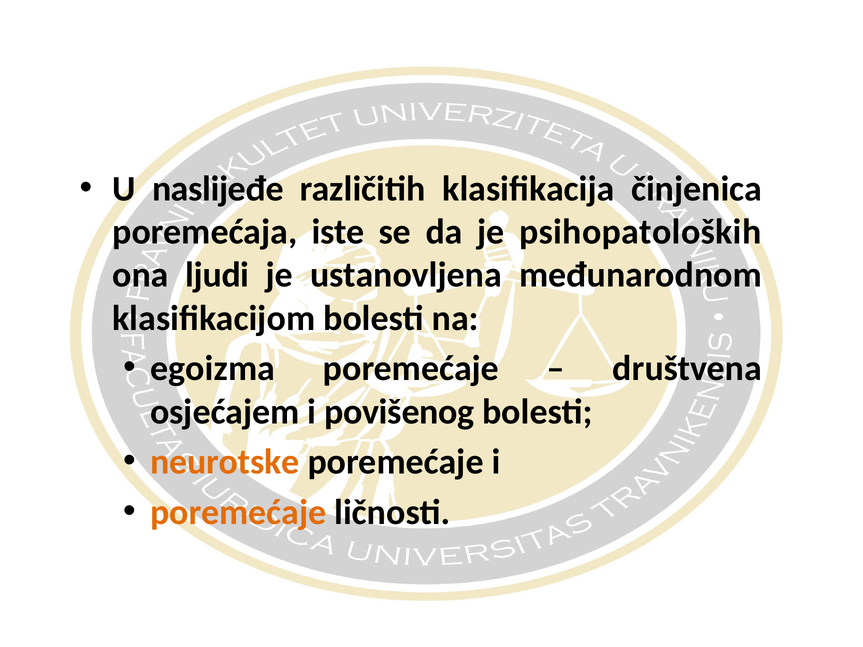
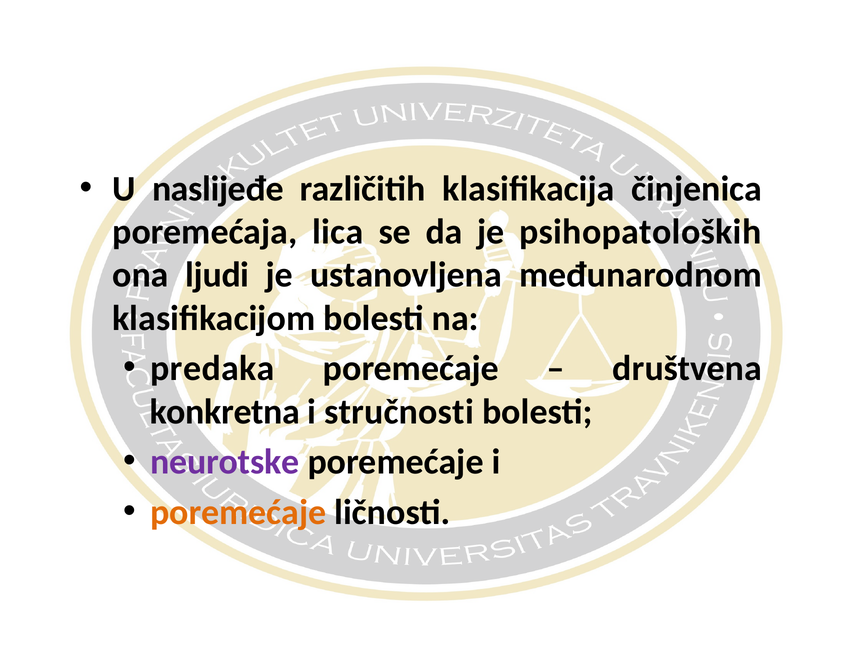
iste: iste -> lica (338, 232)
egoizma: egoizma -> predaka (212, 369)
osjećajem: osjećajem -> konkretna (225, 412)
povišenog: povišenog -> stručnosti (399, 412)
neurotske colour: orange -> purple (225, 462)
